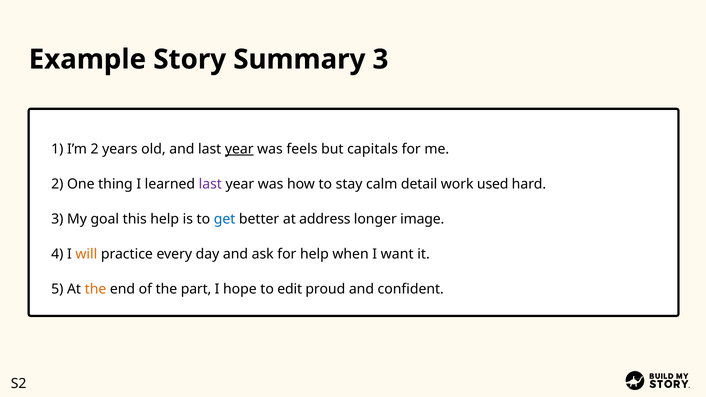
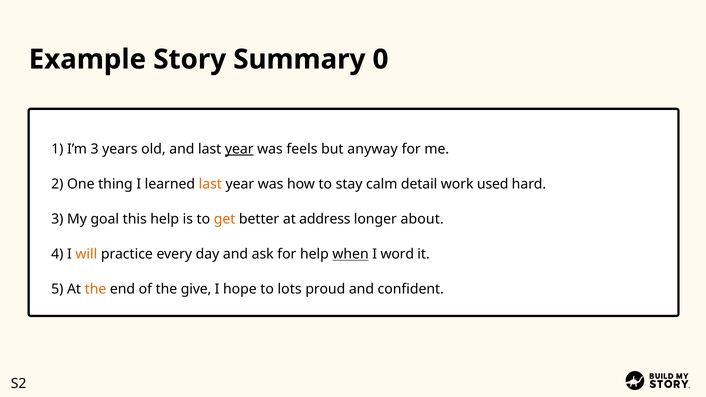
Summary 3: 3 -> 0 (381, 59)
I’m 2: 2 -> 3 (95, 149)
capitals: capitals -> anyway (373, 149)
last colour: purple -> orange (210, 184)
get colour: blue -> orange (225, 219)
image: image -> about (422, 219)
when underline: none -> present (351, 254)
want: want -> word (397, 254)
part: part -> give (196, 289)
edit: edit -> lots (290, 289)
